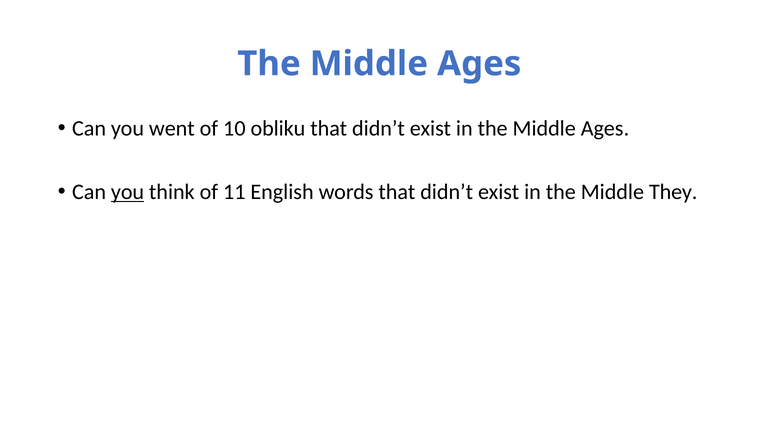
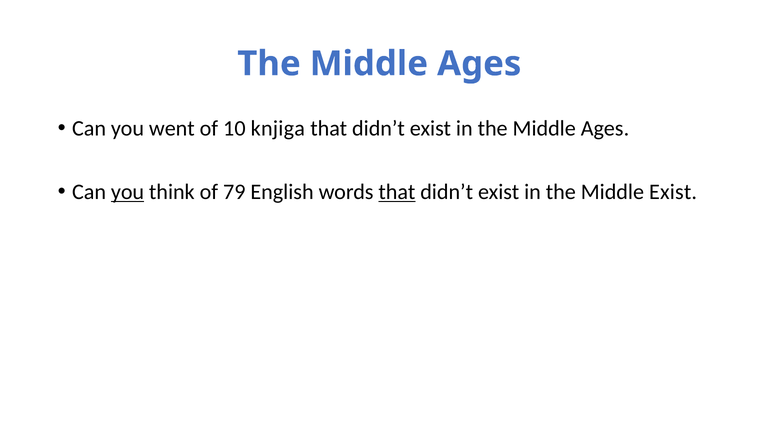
obliku: obliku -> knjiga (278, 128)
11: 11 -> 79 (234, 192)
that underline: none -> present (397, 192)
Middle They: They -> Exist (673, 192)
